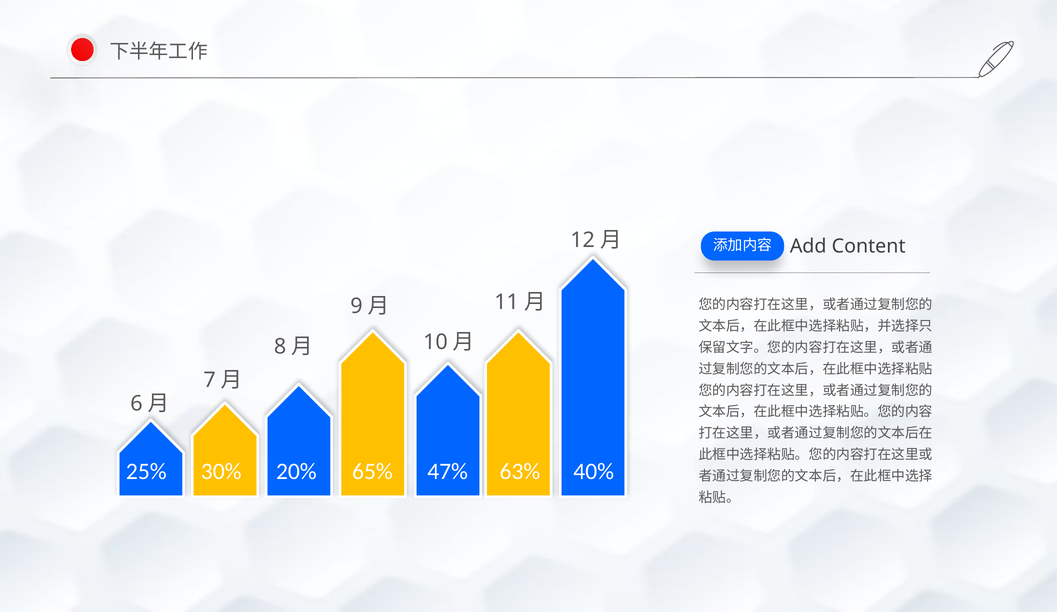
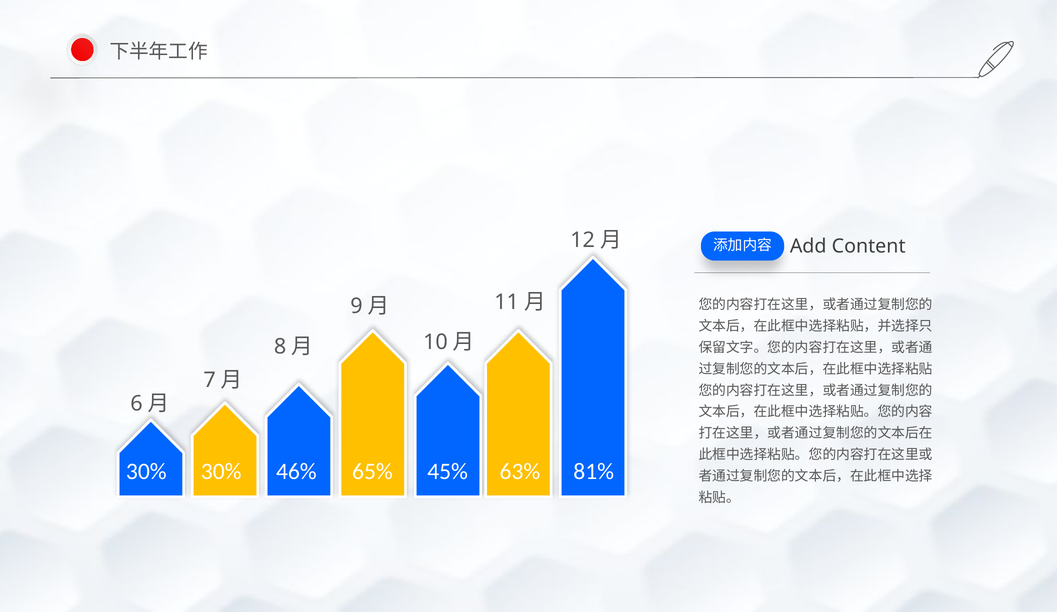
25%: 25% -> 30% (146, 471)
20%: 20% -> 46% (296, 471)
47%: 47% -> 45% (448, 471)
40%: 40% -> 81% (594, 471)
